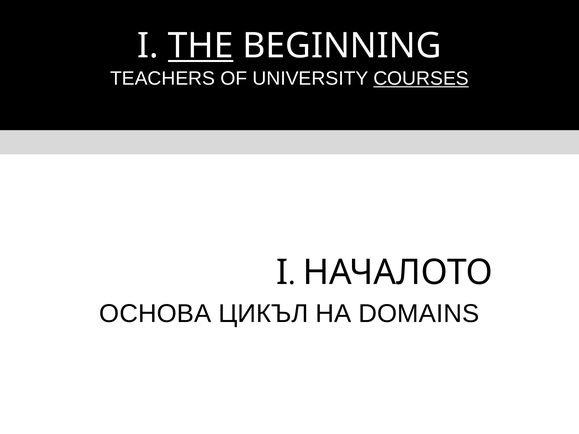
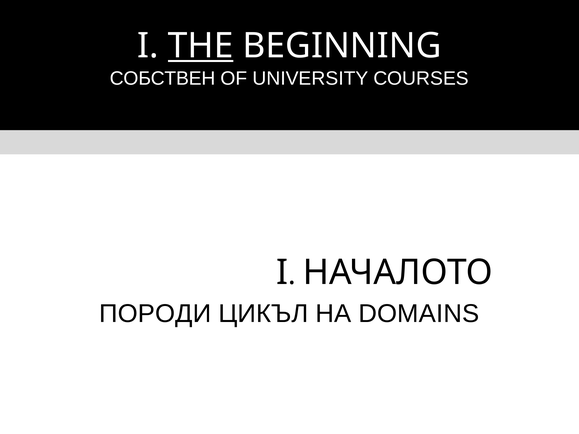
TEACHERS: TEACHERS -> СОБСТВЕН (163, 79)
COURSES underline: present -> none (421, 79)
ОСНОВА: ОСНОВА -> ПОРОДИ (155, 314)
